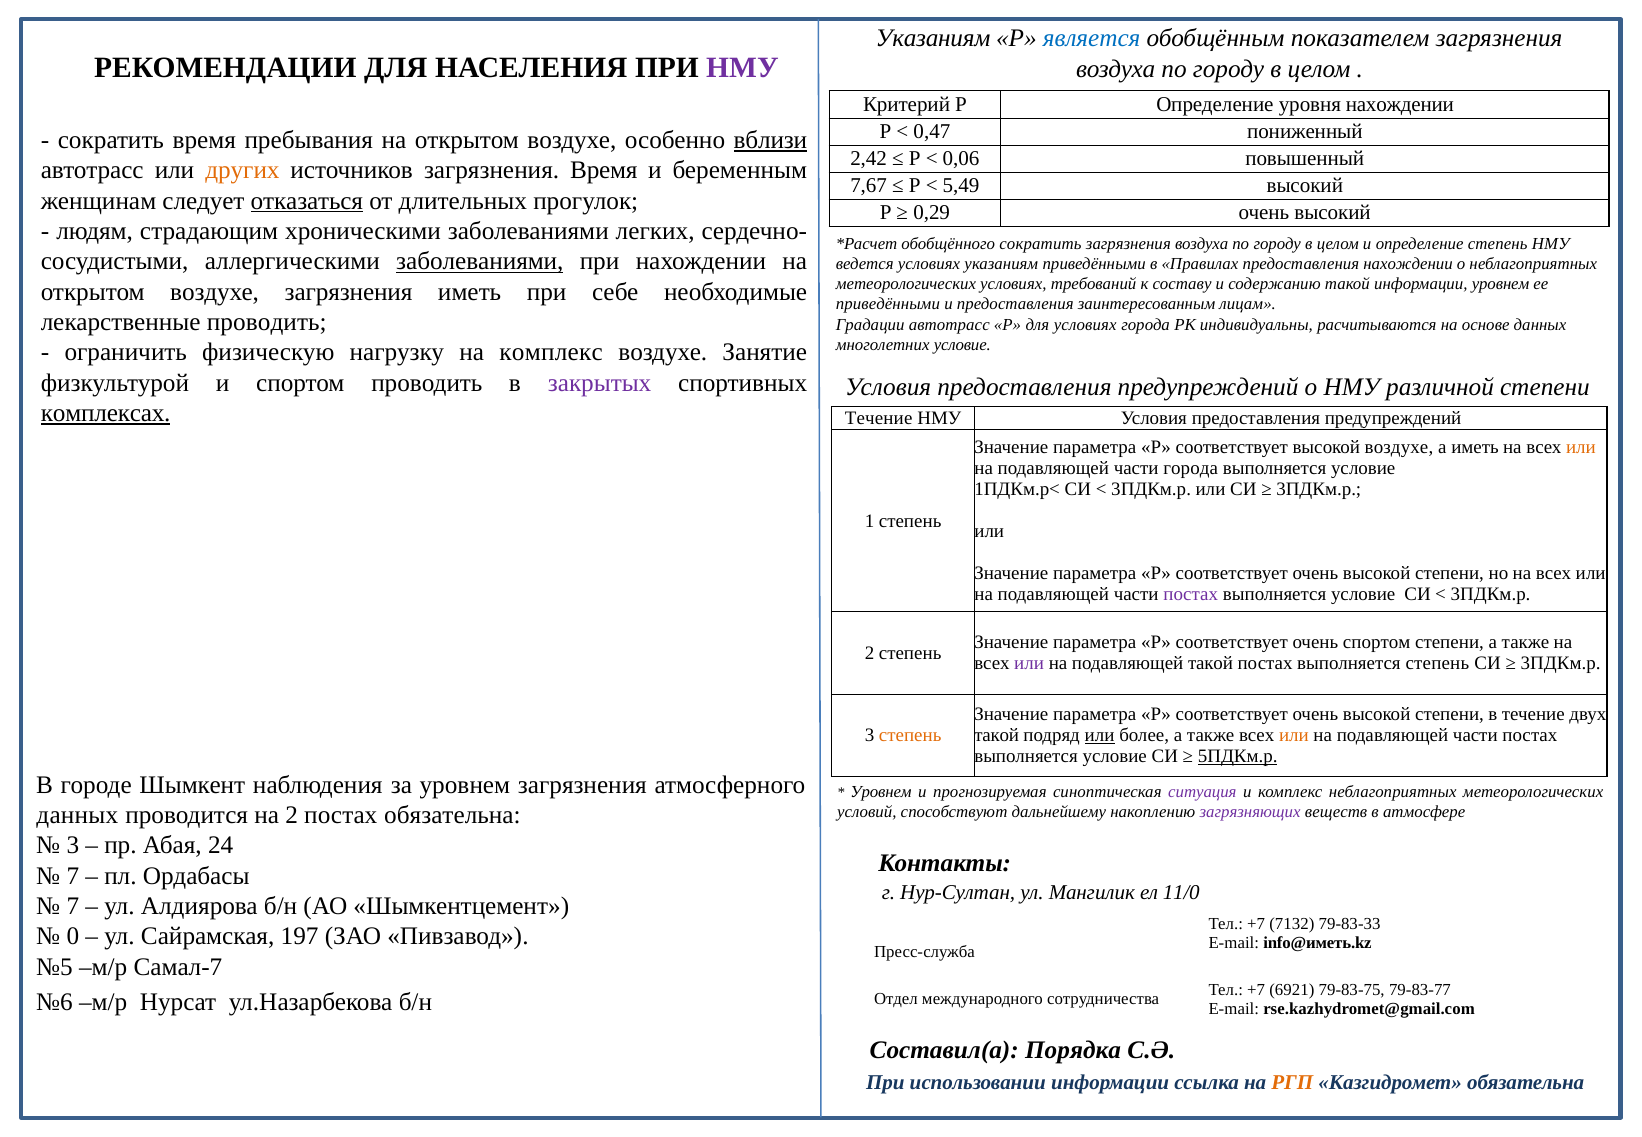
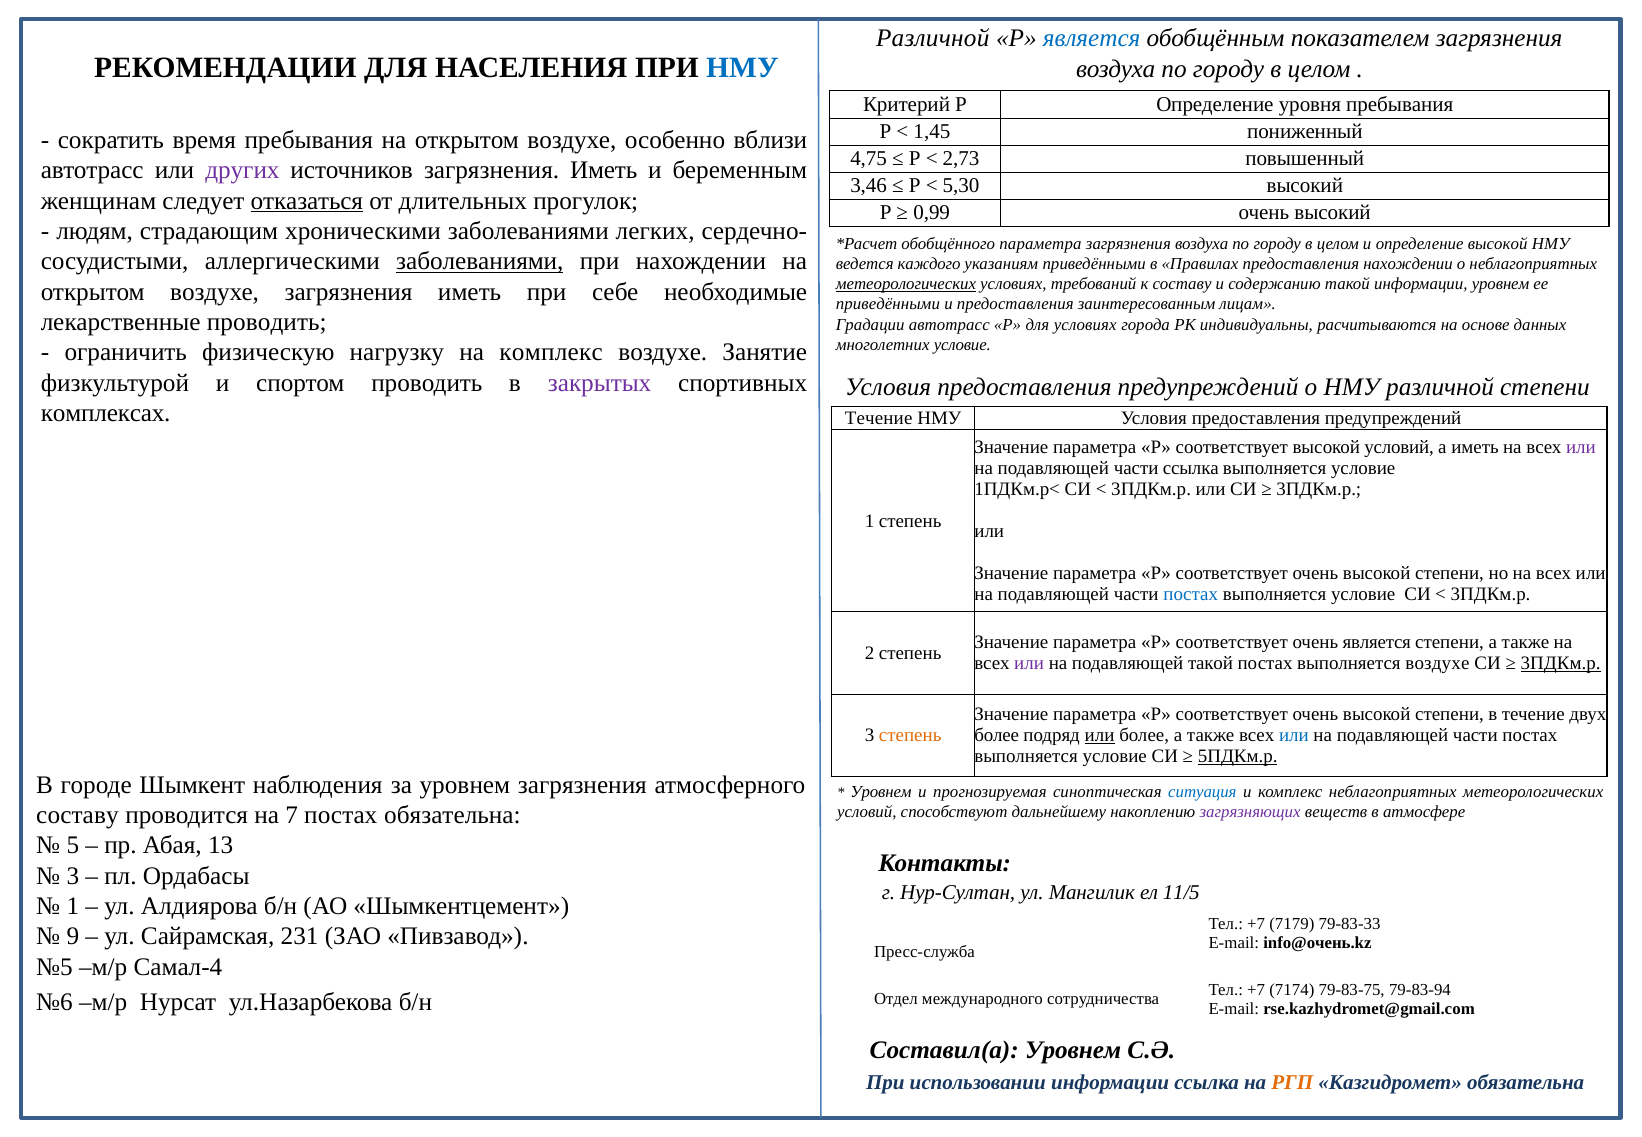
Указаниям: Указаниям -> Различной (933, 39)
НМУ colour: purple -> blue (742, 68)
уровня нахождении: нахождении -> пребывания (1400, 104)
0,47: 0,47 -> 1,45 (932, 131)
вблизи underline: present -> none (770, 140)
2,42: 2,42 -> 4,75 (869, 158)
0,06: 0,06 -> 2,73 (961, 158)
других colour: orange -> purple (242, 171)
источников загрязнения Время: Время -> Иметь (604, 171)
7,67: 7,67 -> 3,46 (869, 185)
5,49: 5,49 -> 5,30 (961, 185)
0,29: 0,29 -> 0,99 (932, 213)
обобщённого сократить: сократить -> параметра (1040, 244)
определение степень: степень -> высокой (1498, 244)
ведется условиях: условиях -> каждого (929, 264)
метеорологических underline: none -> present (906, 284)
комплексах underline: present -> none (106, 413)
высокой воздухе: воздухе -> условий (1399, 447)
или colour: orange -> purple (1581, 447)
части города: города -> ссылка (1191, 468)
постах colour: purple -> blue (1191, 594)
очень спортом: спортом -> является (1377, 643)
выполняется степень: степень -> воздухе (1437, 664)
3ПДКм.р underline: none -> present (1561, 664)
такой: такой -> более (997, 735)
или colour: orange -> blue (1294, 735)
ситуация colour: purple -> blue (1202, 792)
данных: данных -> составу (77, 815)
на 2: 2 -> 7 (292, 815)
3: 3 -> 5 (73, 845)
24: 24 -> 13 (221, 845)
7: 7 -> 3 (73, 876)
11/0: 11/0 -> 11/5 (1181, 892)
7: 7 -> 1 (73, 906)
7132: 7132 -> 7179 (1292, 924)
0: 0 -> 9 (73, 936)
197: 197 -> 231 (300, 936)
info@иметь.kz: info@иметь.kz -> info@очень.kz (1317, 943)
Самал-7: Самал-7 -> Самал-4 (178, 967)
6921: 6921 -> 7174 (1292, 990)
79-83-77: 79-83-77 -> 79-83-94 (1420, 990)
Составил(а Порядка: Порядка -> Уровнем (1073, 1050)
